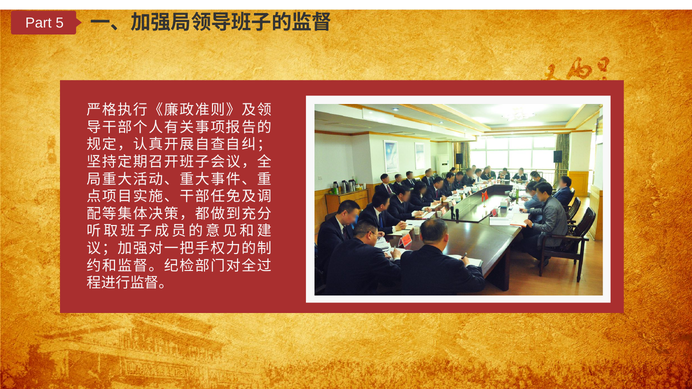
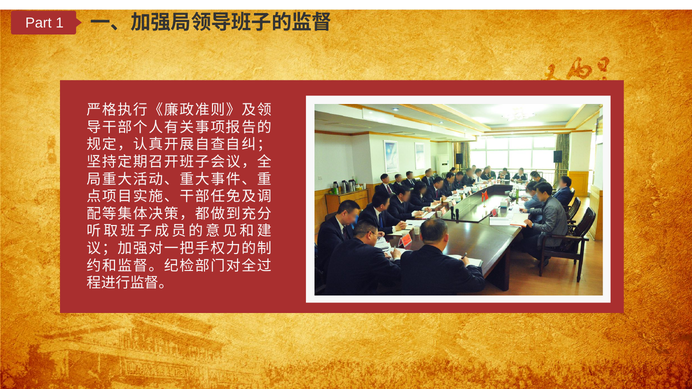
5: 5 -> 1 (60, 23)
